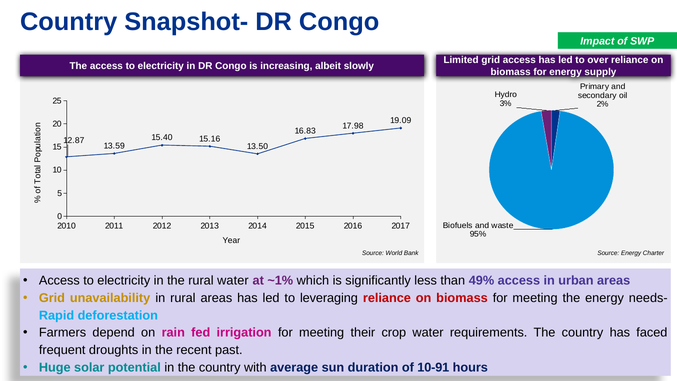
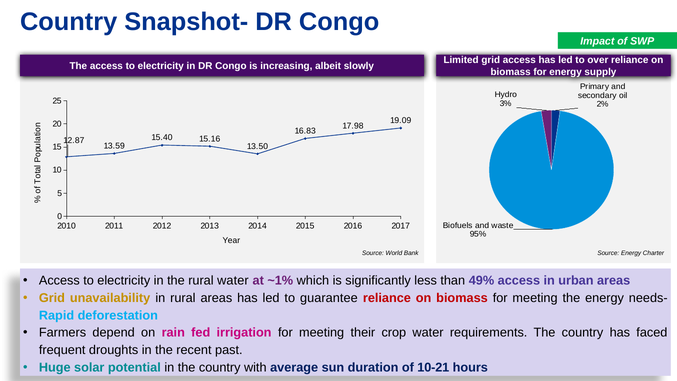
leveraging: leveraging -> guarantee (329, 298)
10-91: 10-91 -> 10-21 (433, 367)
